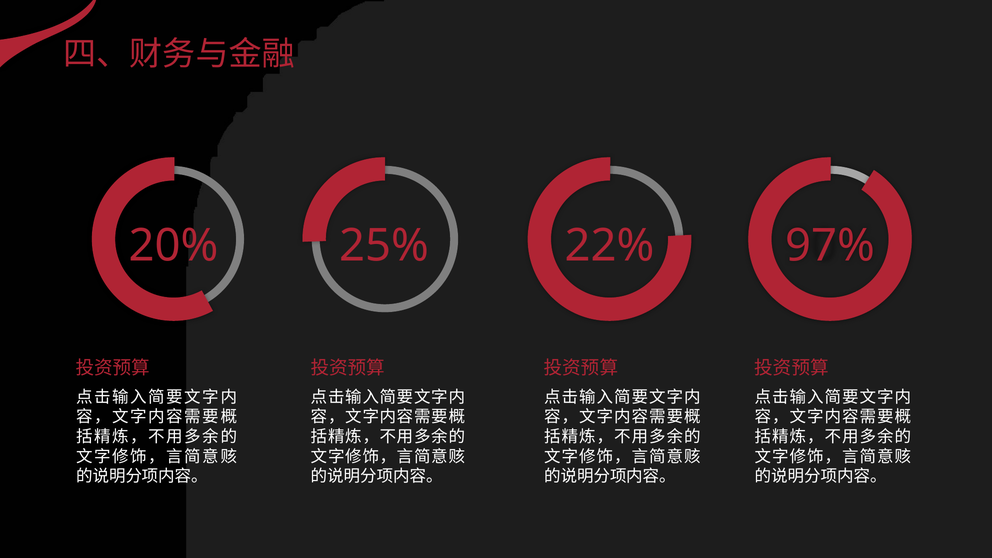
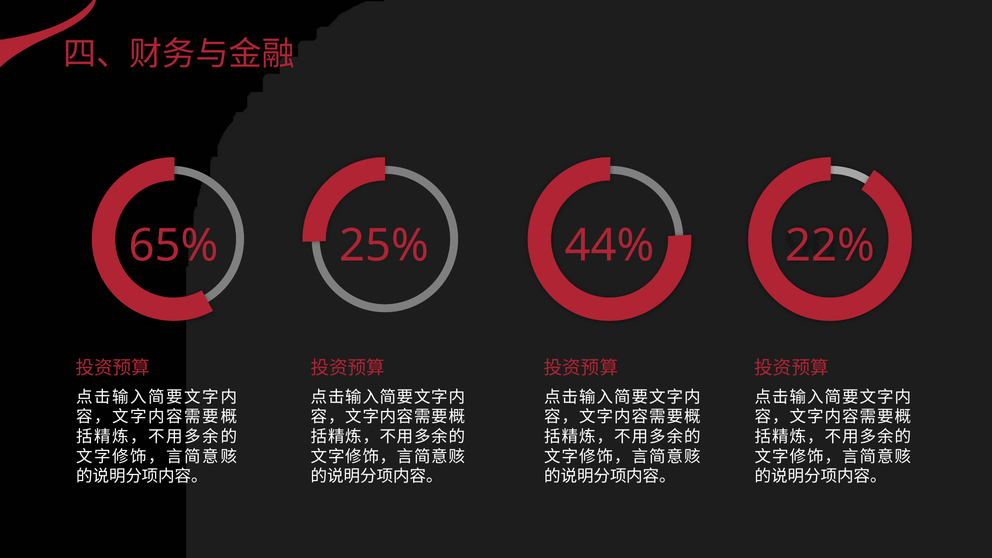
20%: 20% -> 65% (174, 246)
22%: 22% -> 44% (610, 246)
97%: 97% -> 22% (830, 246)
